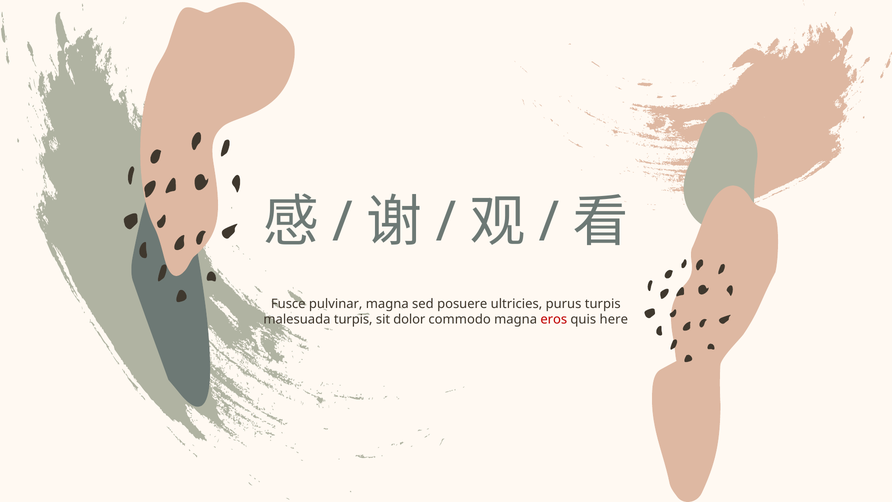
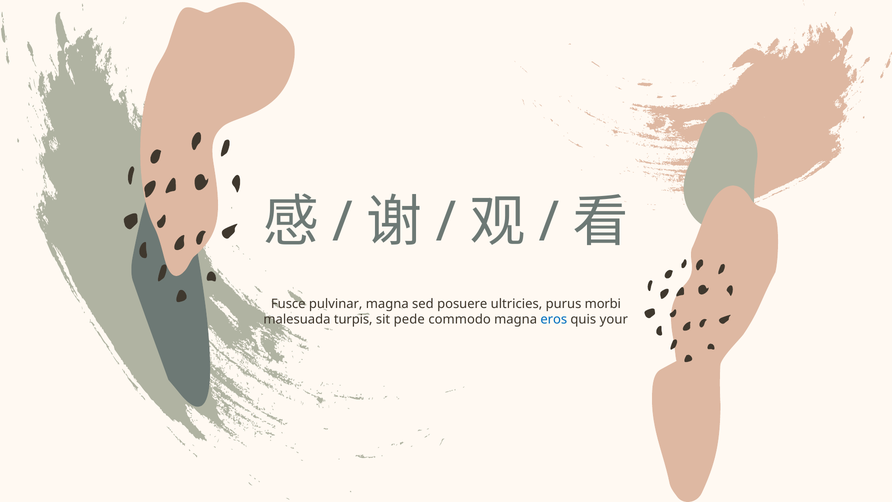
purus turpis: turpis -> morbi (603, 304)
dolor: dolor -> pede (409, 319)
eros colour: red -> blue (554, 319)
here: here -> your (614, 319)
